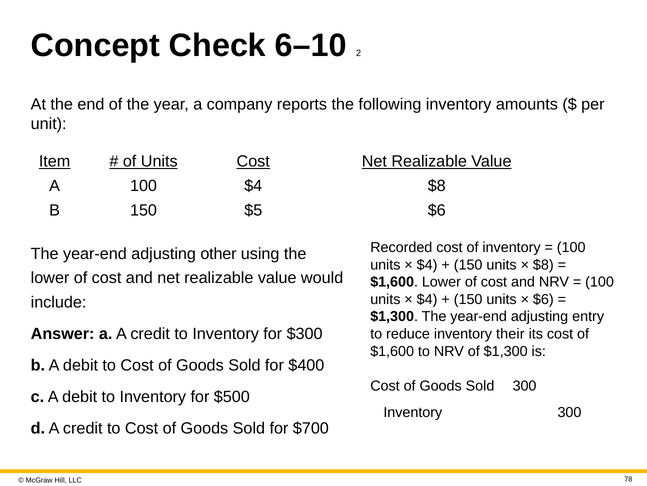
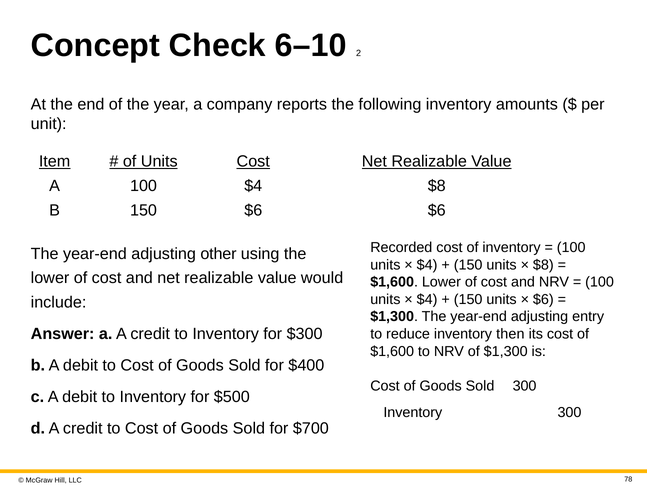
150 $5: $5 -> $6 (253, 210)
their: their -> then (510, 333)
